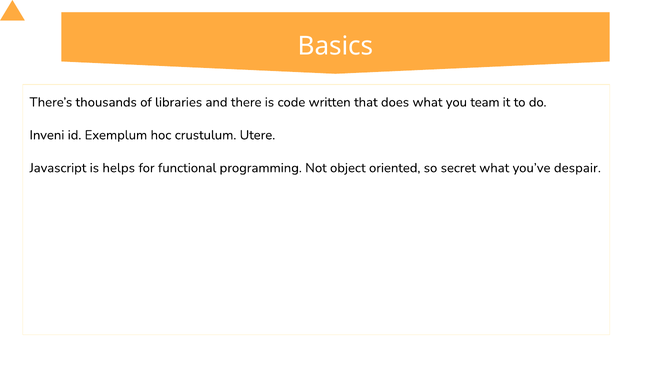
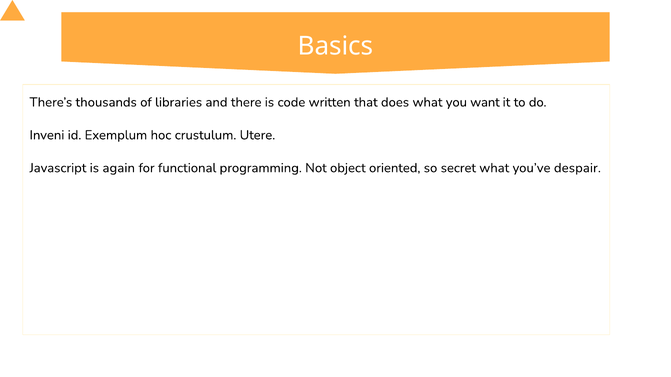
team: team -> want (485, 102)
helps: helps -> again (119, 168)
